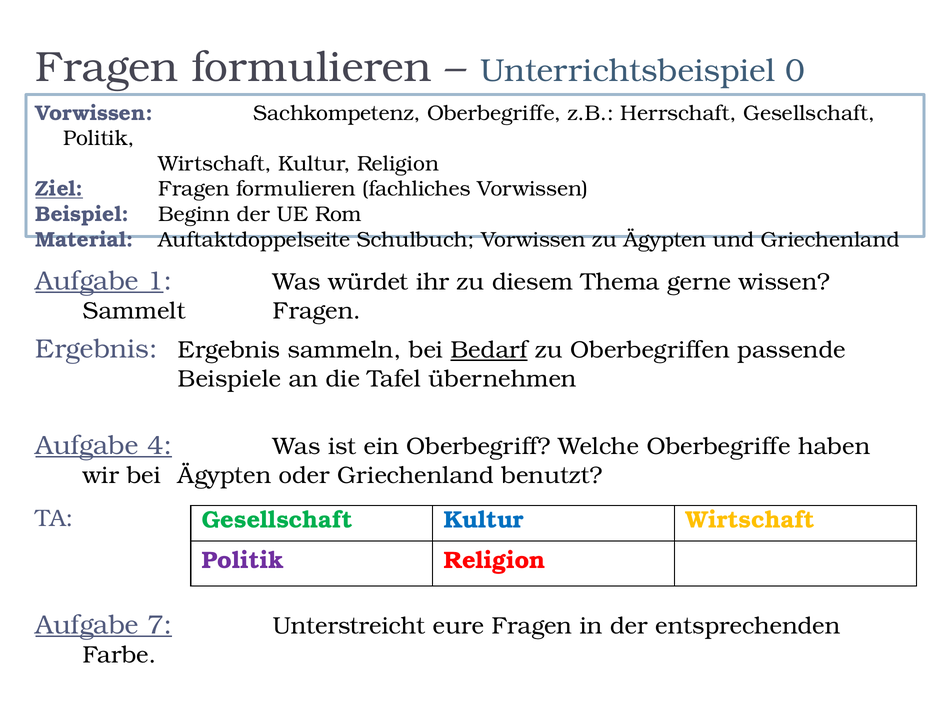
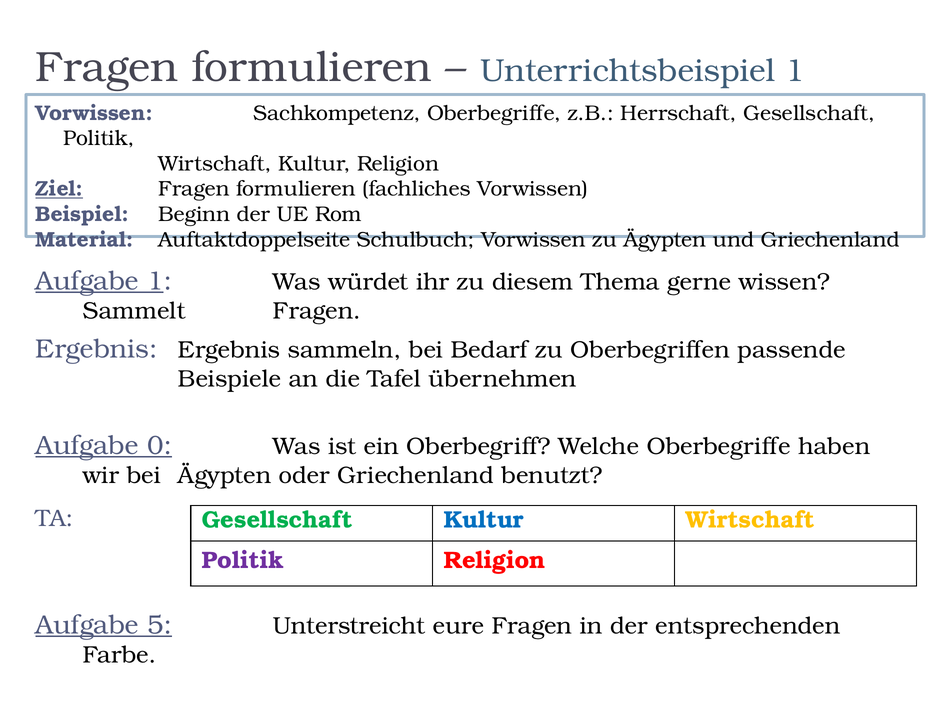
Unterrichtsbeispiel 0: 0 -> 1 (795, 71)
Bedarf underline: present -> none (489, 350)
4: 4 -> 0 (160, 446)
7: 7 -> 5 (160, 626)
